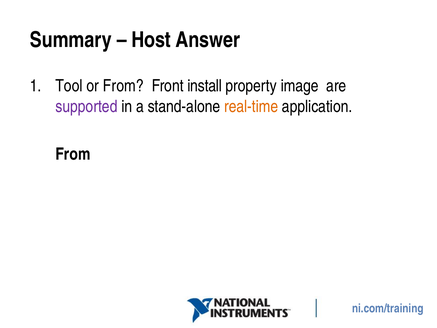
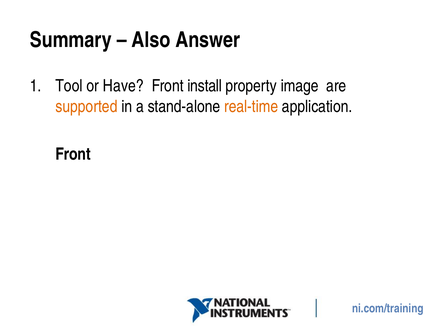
Host: Host -> Also (151, 40)
or From: From -> Have (123, 86)
supported colour: purple -> orange (86, 106)
From: From -> Front (73, 154)
